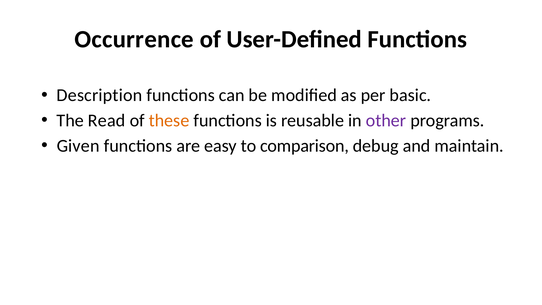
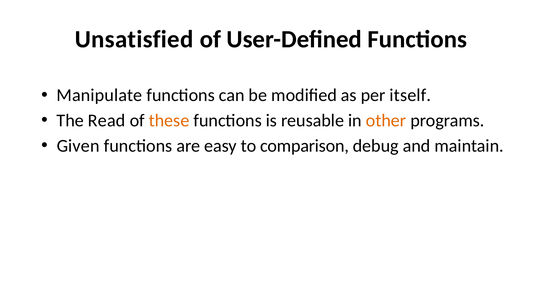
Occurrence: Occurrence -> Unsatisfied (134, 39)
Description: Description -> Manipulate (99, 95)
basic: basic -> itself (410, 95)
other colour: purple -> orange (386, 121)
